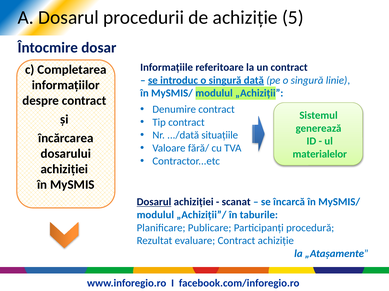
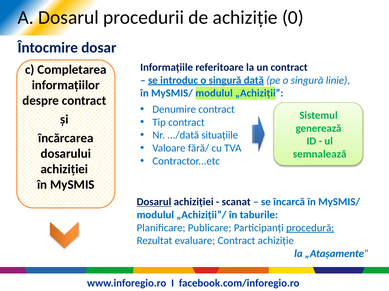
5: 5 -> 0 (293, 18)
materialelor: materialelor -> semnalează (320, 154)
procedură underline: none -> present (310, 228)
